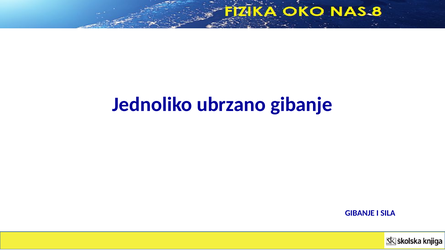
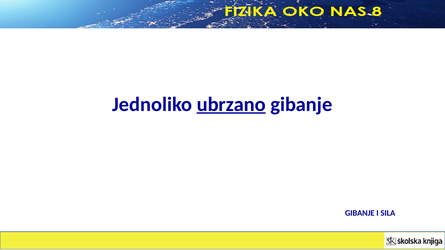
ubrzano underline: none -> present (231, 104)
